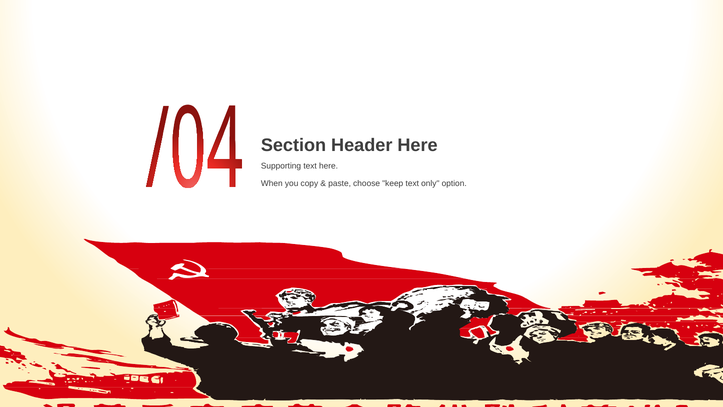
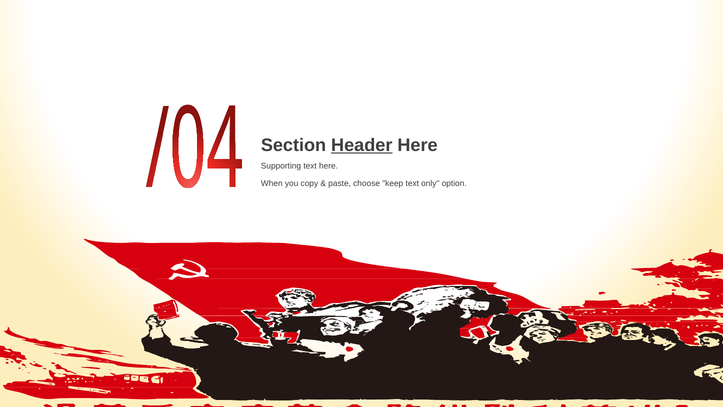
Header underline: none -> present (362, 145)
